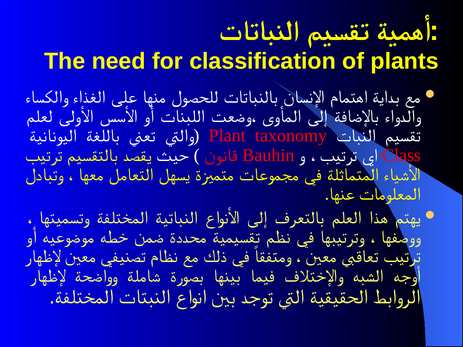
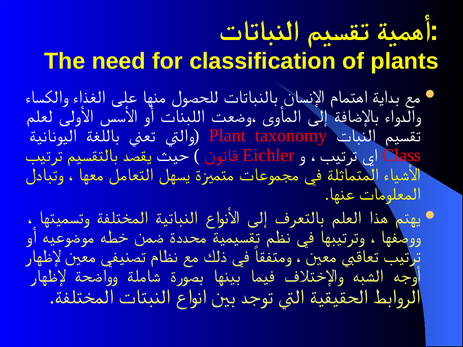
Bauhin: Bauhin -> Eichler (268, 155)
